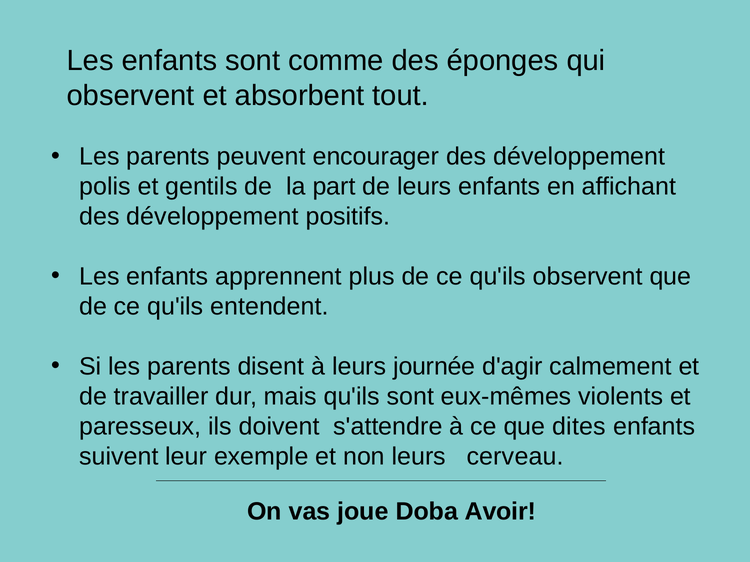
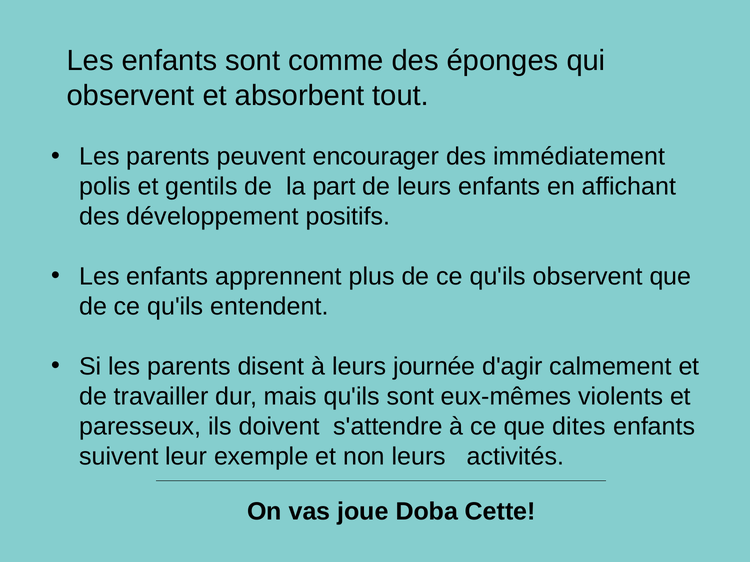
encourager des développement: développement -> immédiatement (579, 157)
cerveau: cerveau -> activités (515, 457)
Avoir: Avoir -> Cette (500, 512)
